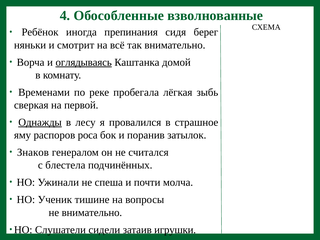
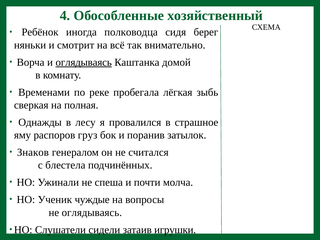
взволнованные: взволнованные -> хозяйственный (215, 16)
препинания: препинания -> полководца (131, 32)
первой: первой -> полная (81, 105)
Однажды underline: present -> none (40, 122)
роса: роса -> груз (88, 135)
тишине: тишине -> чуждые (92, 200)
не внимательно: внимательно -> оглядываясь (92, 212)
